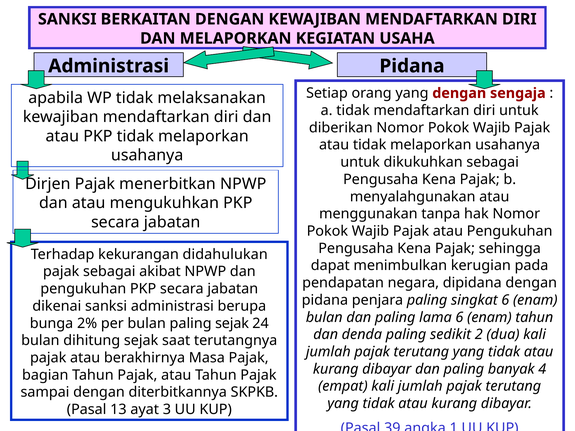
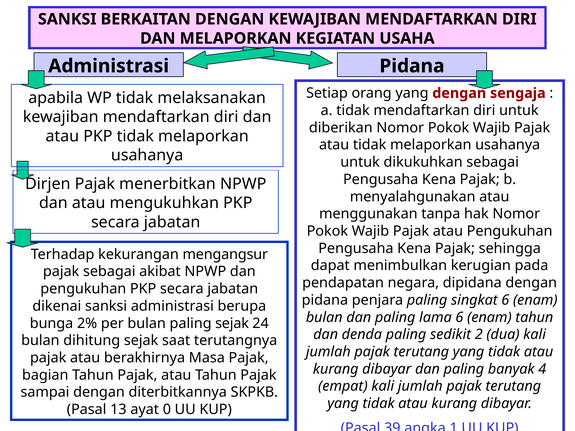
didahulukan: didahulukan -> mengangsur (225, 254)
3: 3 -> 0 (167, 410)
